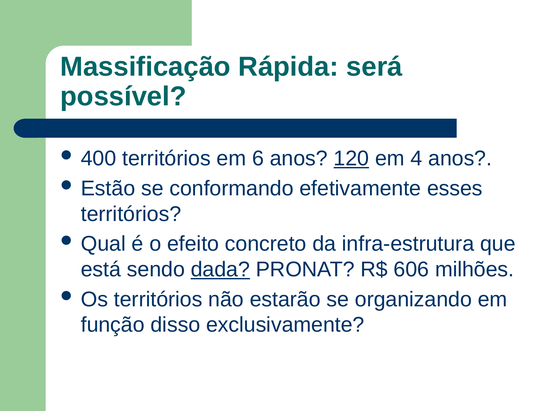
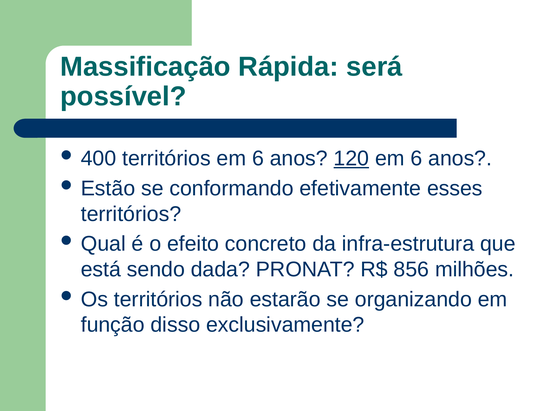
4: 4 -> 6 (416, 159)
dada underline: present -> none (220, 269)
606: 606 -> 856 (411, 269)
